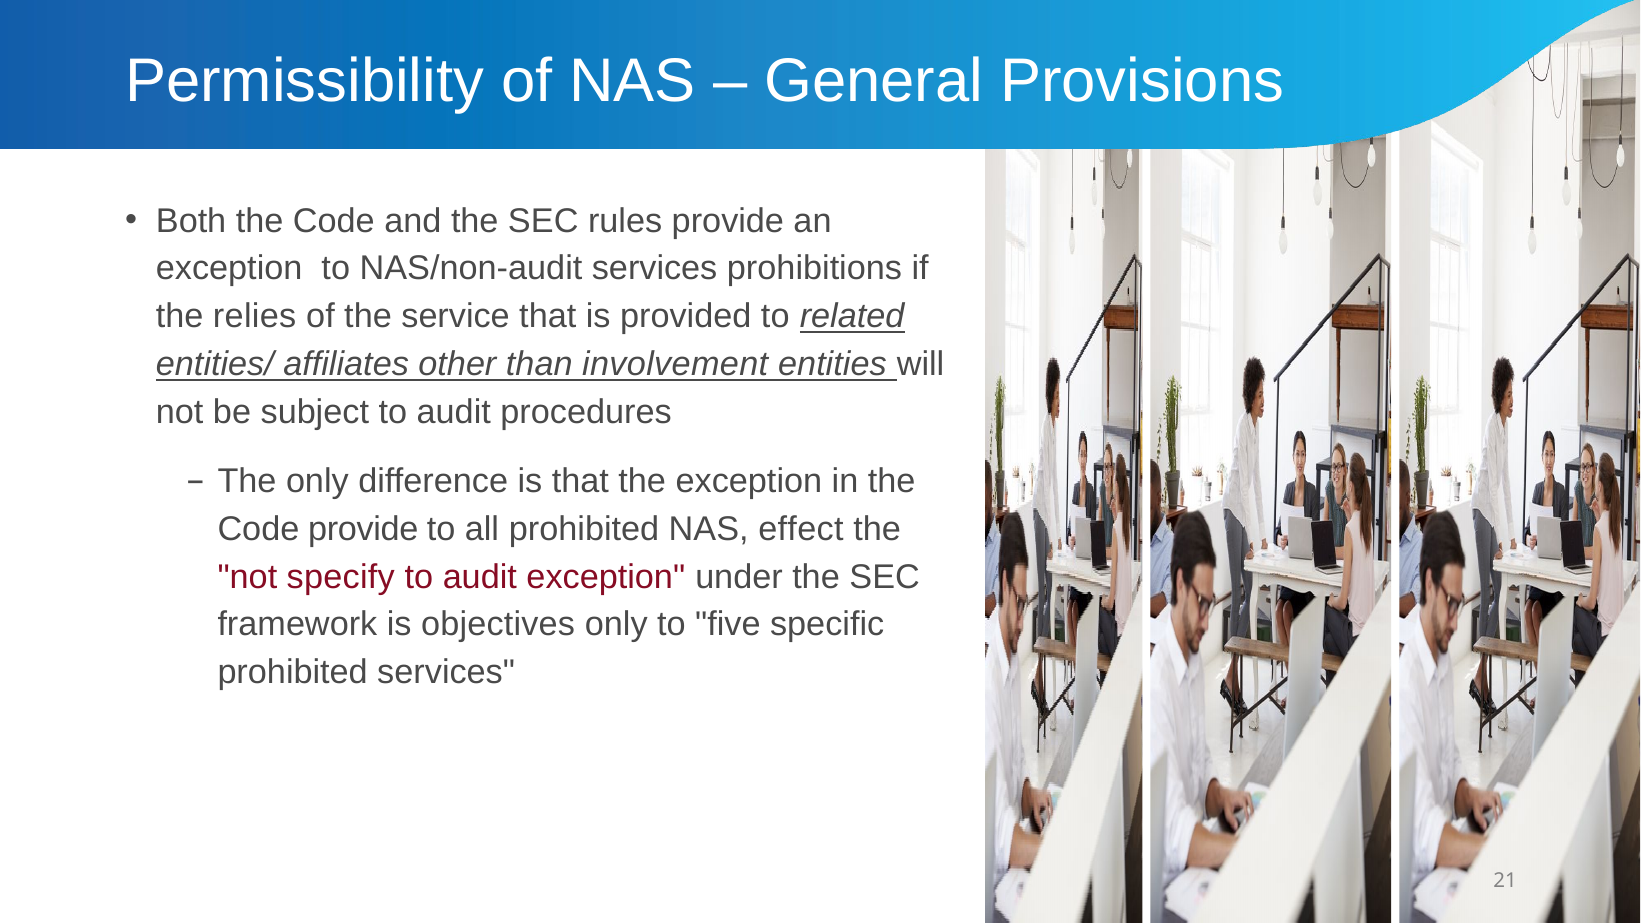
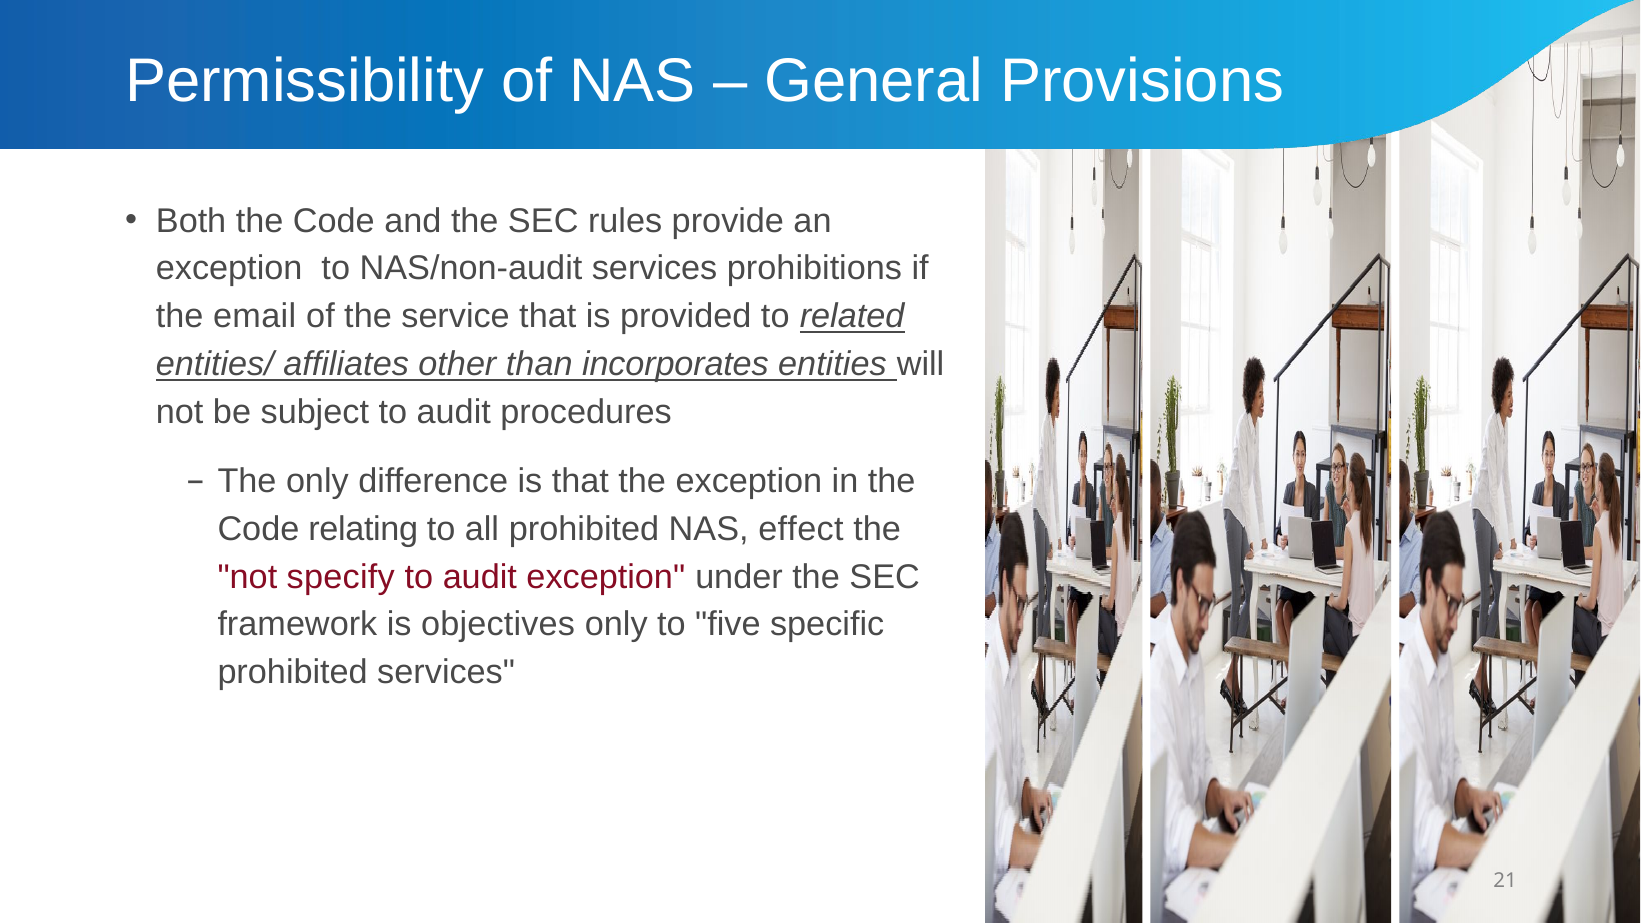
relies: relies -> email (255, 316)
involvement: involvement -> incorporates (675, 364)
Code provide: provide -> relating (363, 529)
